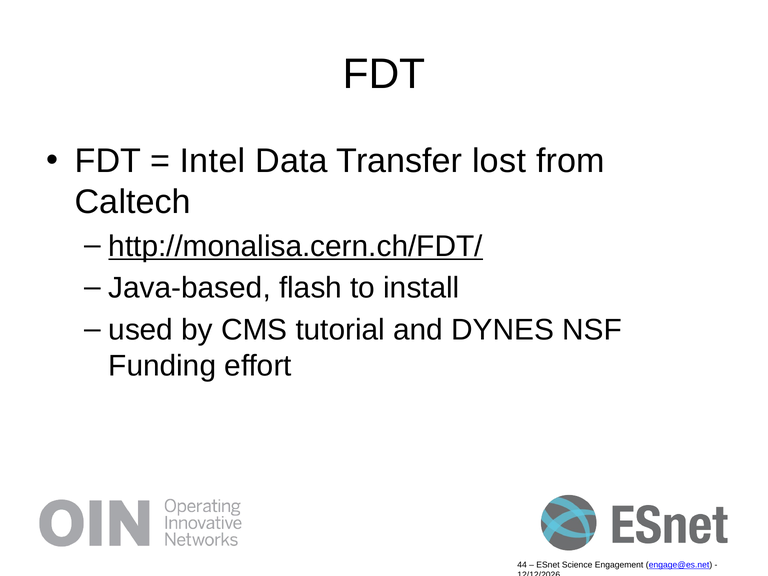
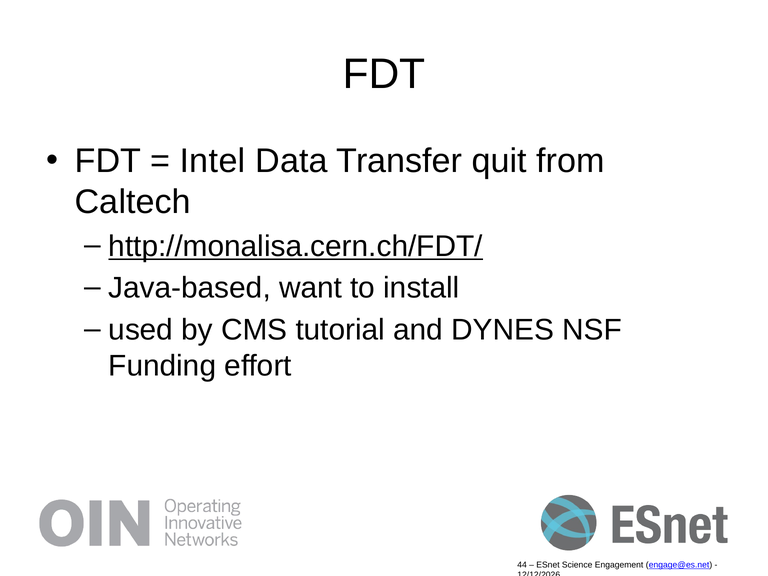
lost: lost -> quit (499, 161)
flash: flash -> want (311, 288)
